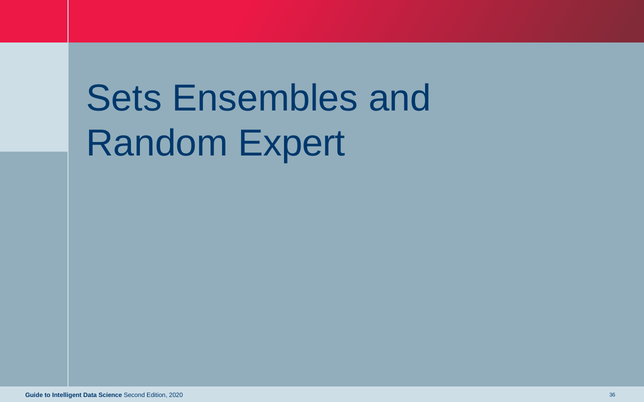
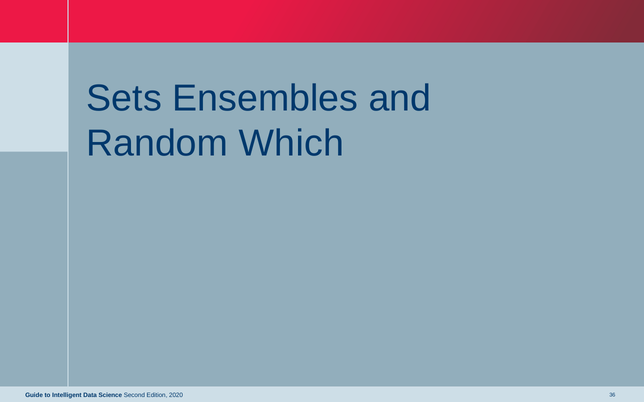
Expert: Expert -> Which (291, 144)
